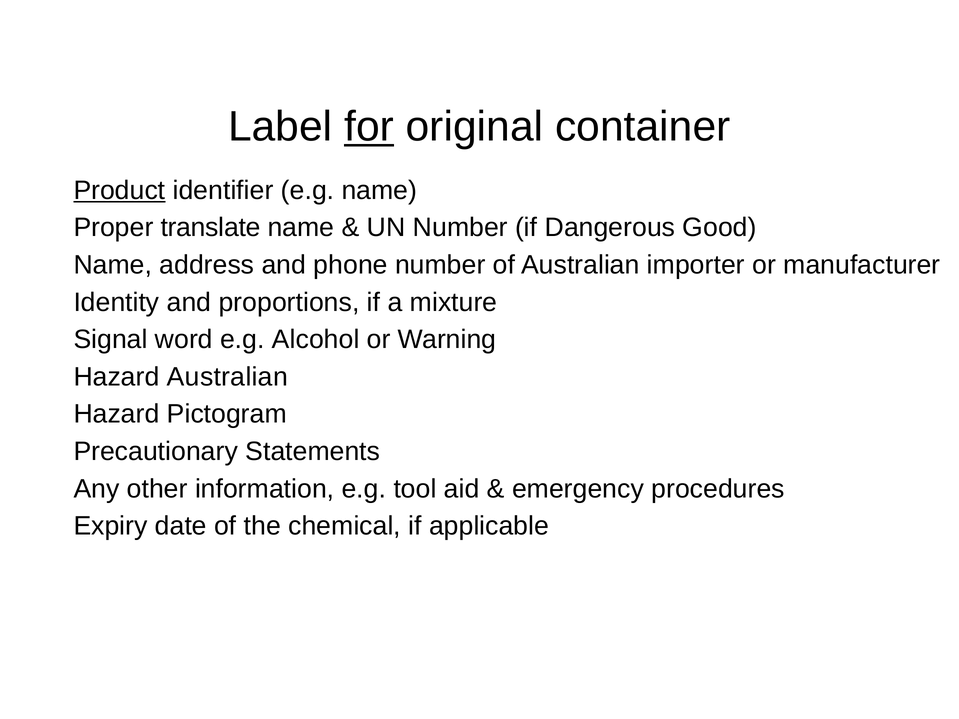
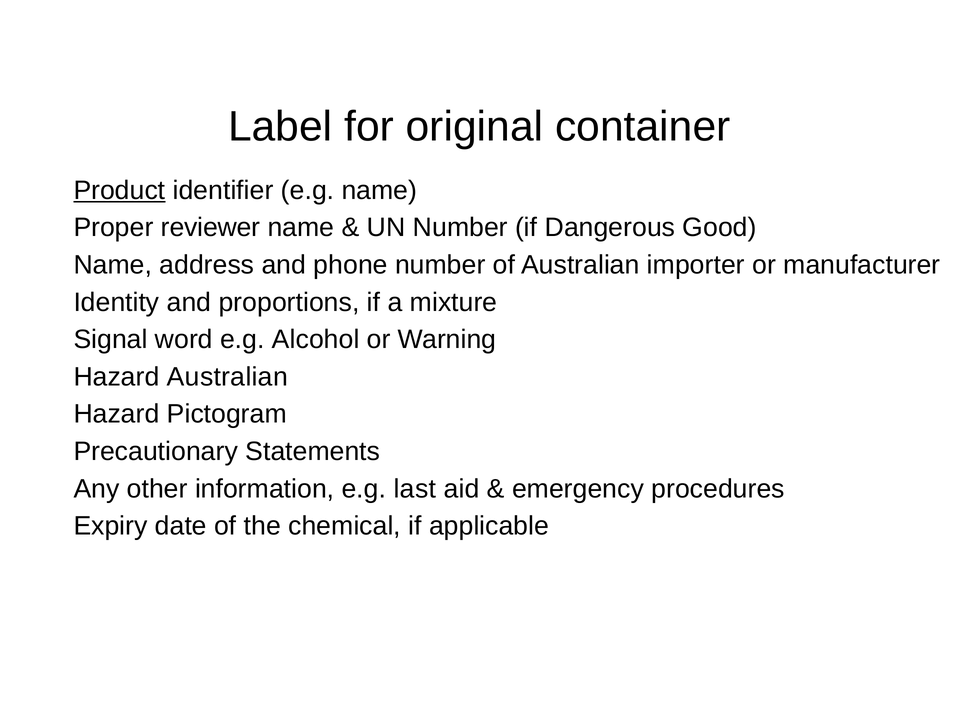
for underline: present -> none (369, 127)
translate: translate -> reviewer (211, 228)
tool: tool -> last (415, 489)
